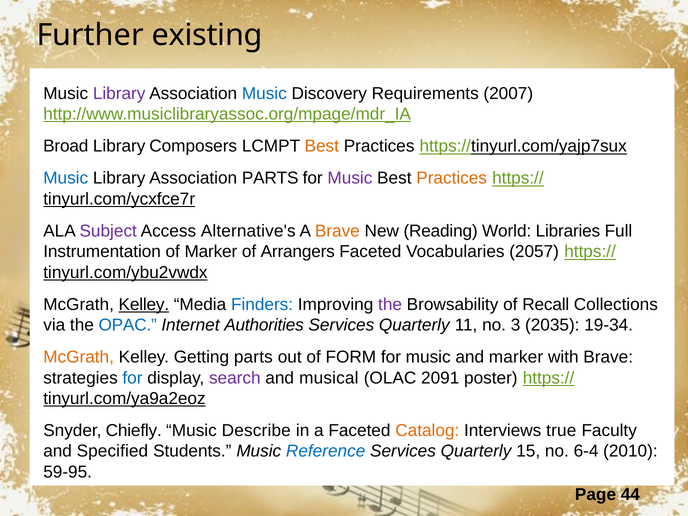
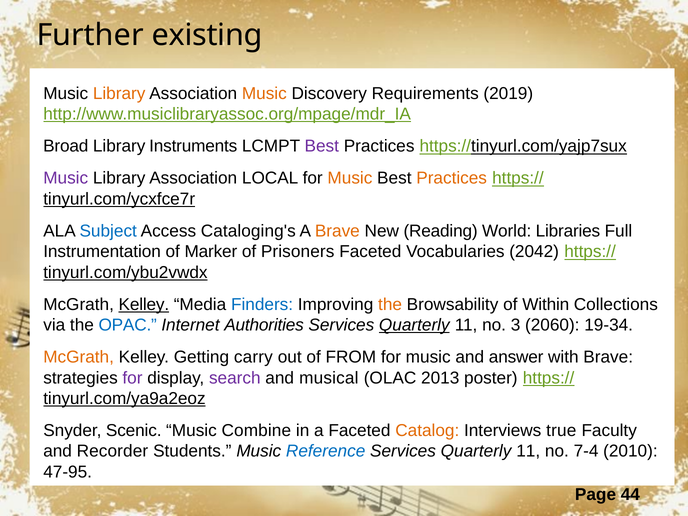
Library colour: purple -> orange (119, 93)
Music colour: blue -> orange (264, 93)
2007: 2007 -> 2019 (508, 93)
Composers: Composers -> Instruments (193, 146)
Best colour: orange -> purple (322, 146)
Music colour: blue -> purple (66, 178)
Association PARTS: PARTS -> LOCAL (270, 178)
Music colour: purple -> orange (350, 178)
Subject colour: purple -> blue (108, 231)
Alternative's: Alternative's -> Cataloging's (248, 231)
Arrangers: Arrangers -> Prisoners (298, 252)
2057: 2057 -> 2042 (534, 252)
the colour: purple -> orange (390, 304)
Recall: Recall -> Within (546, 304)
Quarterly underline: none -> present (414, 325)
2035: 2035 -> 2060 (552, 325)
Getting parts: parts -> carry (253, 357)
FORM: FORM -> FROM (351, 357)
and marker: marker -> answer (516, 357)
for colour: blue -> purple (132, 378)
2091: 2091 -> 2013 (440, 378)
Chiefly: Chiefly -> Scenic (134, 431)
Describe: Describe -> Combine (256, 431)
Specified: Specified -> Recorder (112, 451)
15: 15 -> 11 (528, 451)
6-4: 6-4 -> 7-4 (586, 451)
59-95: 59-95 -> 47-95 (68, 472)
